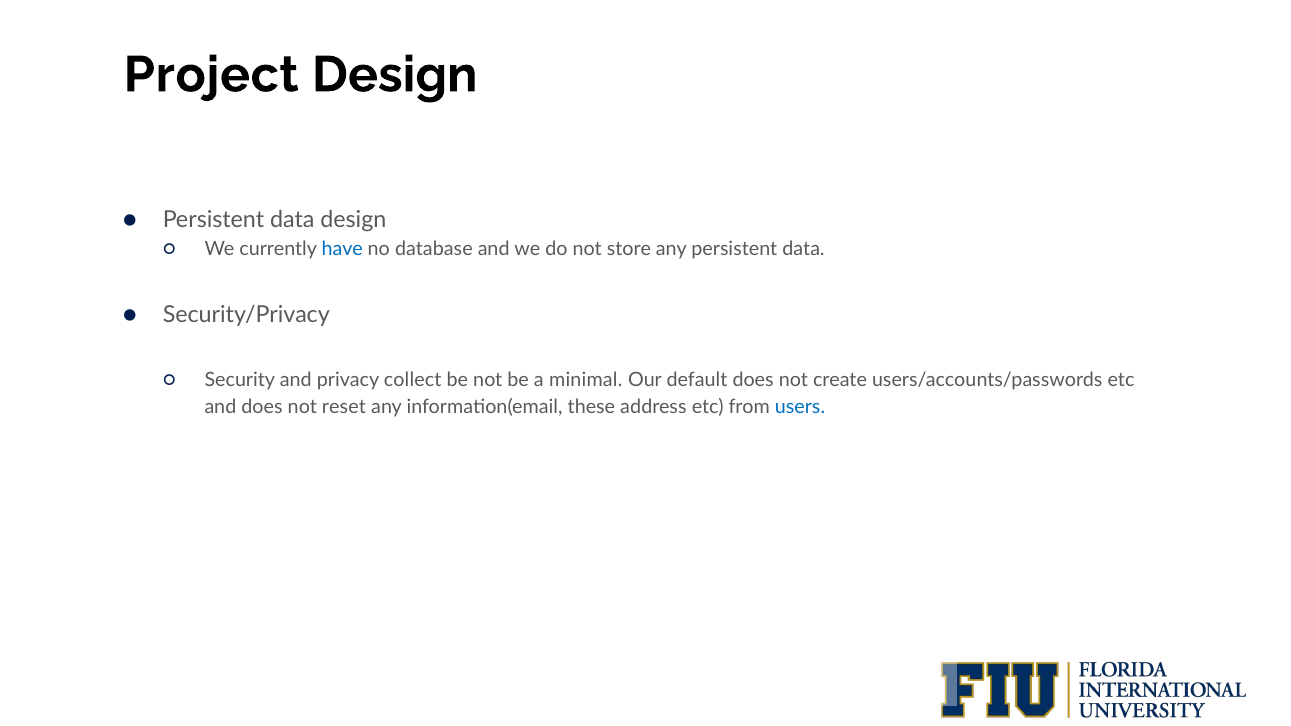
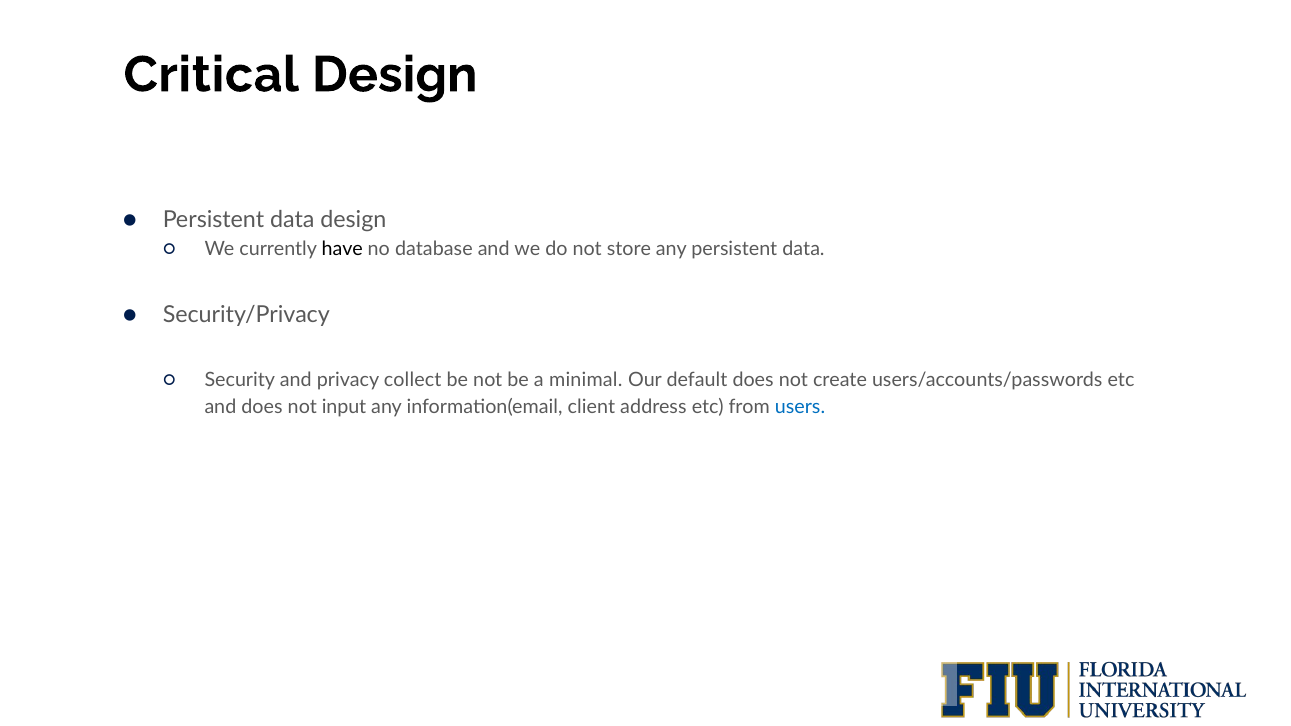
Project: Project -> Critical (211, 75)
have colour: blue -> black (342, 249)
reset: reset -> input (344, 407)
these: these -> client (591, 407)
